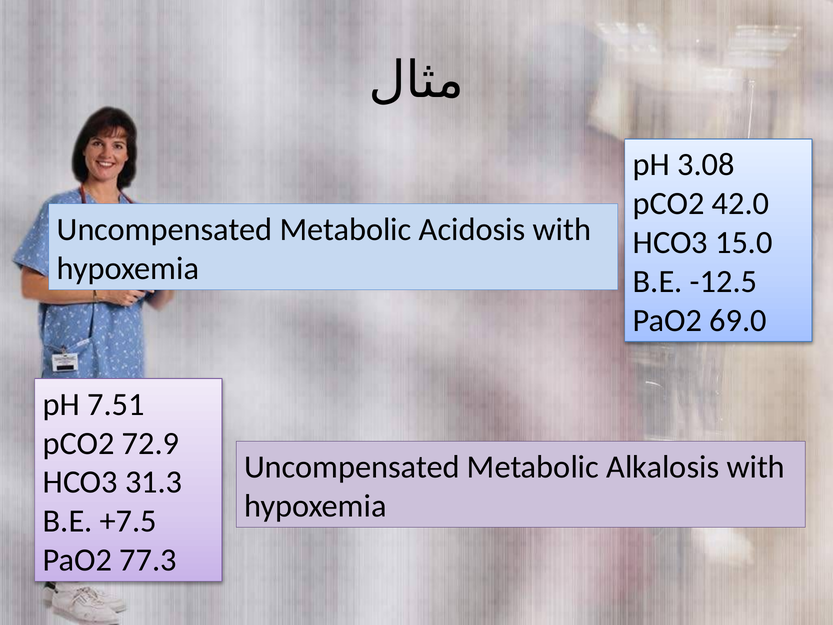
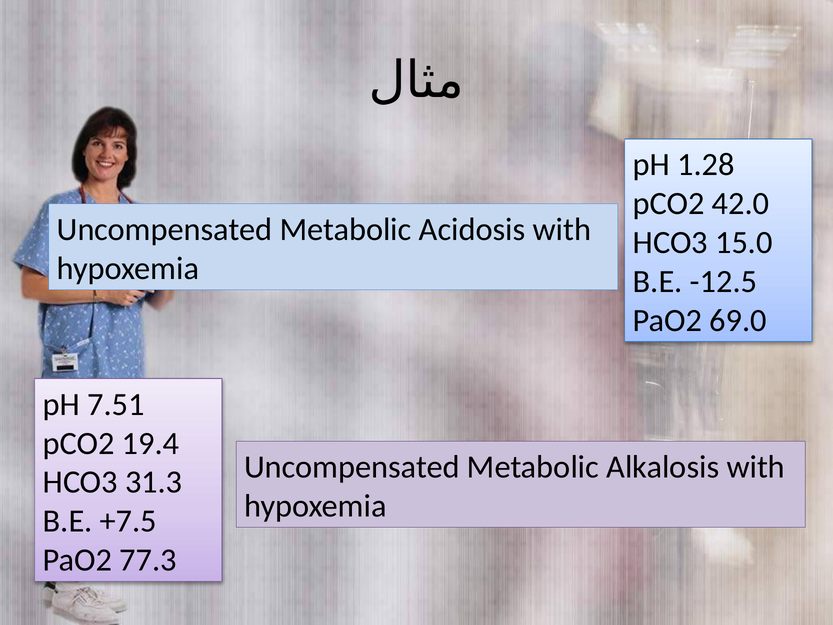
3.08: 3.08 -> 1.28 (706, 165)
72.9: 72.9 -> 19.4 (151, 443)
